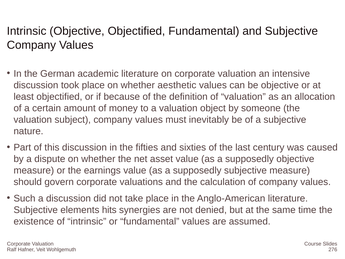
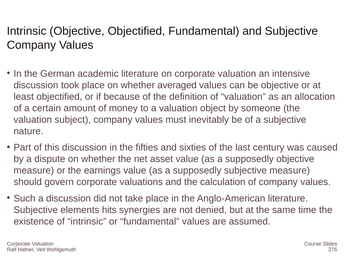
aesthetic: aesthetic -> averaged (177, 85)
